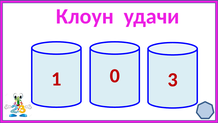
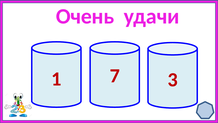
Клоун: Клоун -> Очень (85, 16)
0: 0 -> 7 (115, 75)
